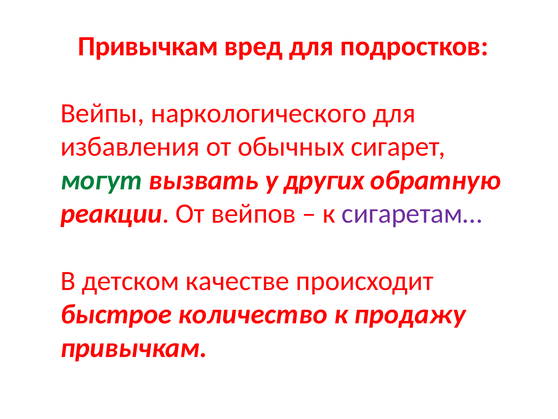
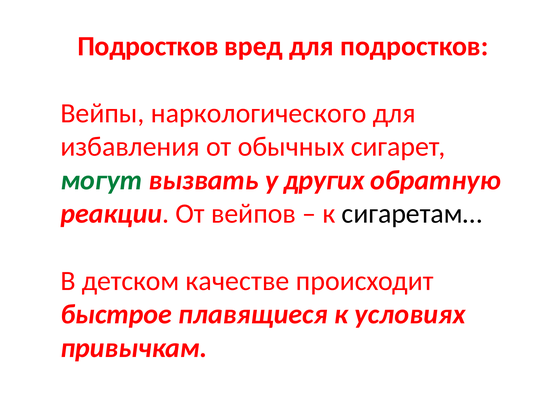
Привычкам: Привычкам -> Подростков (148, 46)
сигаретам… colour: purple -> black (412, 214)
количество: количество -> плавящиеся (253, 314)
продажу: продажу -> условиях (410, 314)
